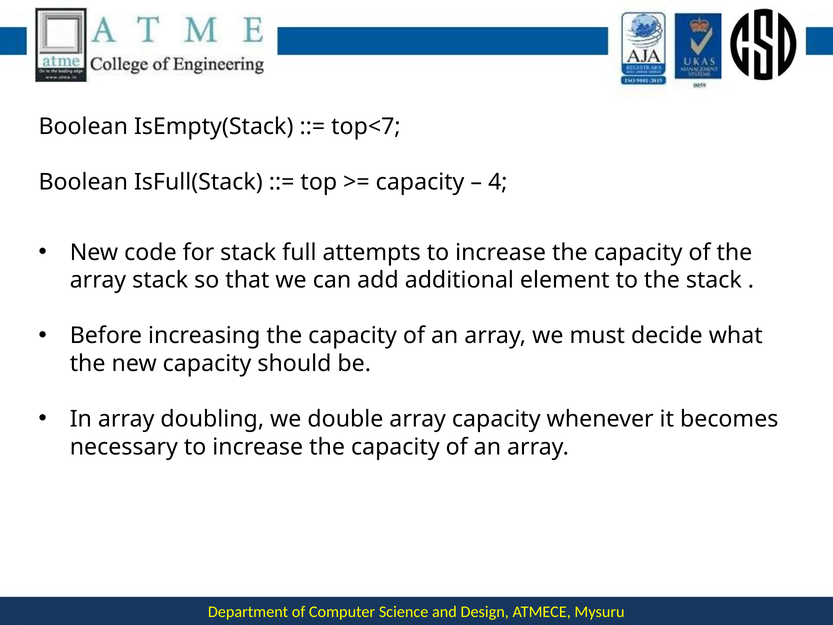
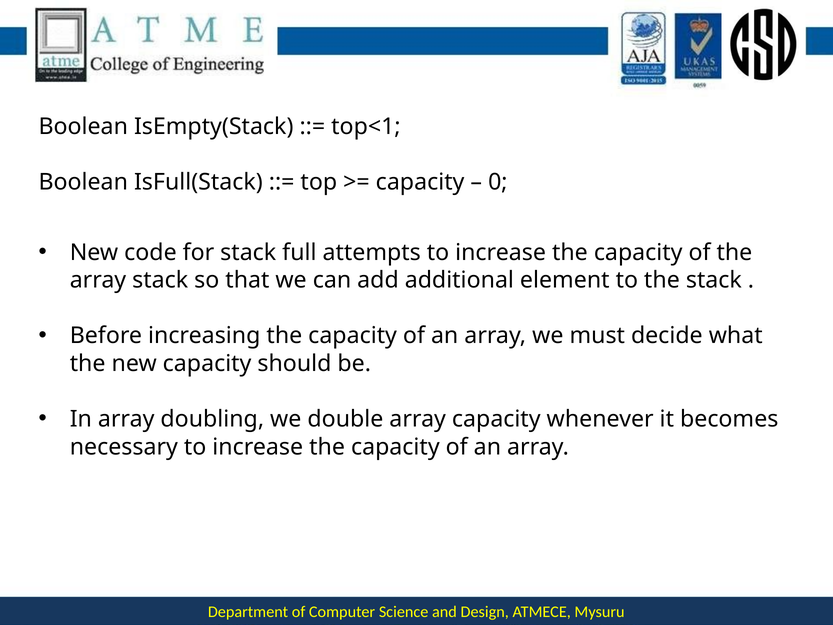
top<7: top<7 -> top<1 (366, 127)
4: 4 -> 0 (498, 182)
